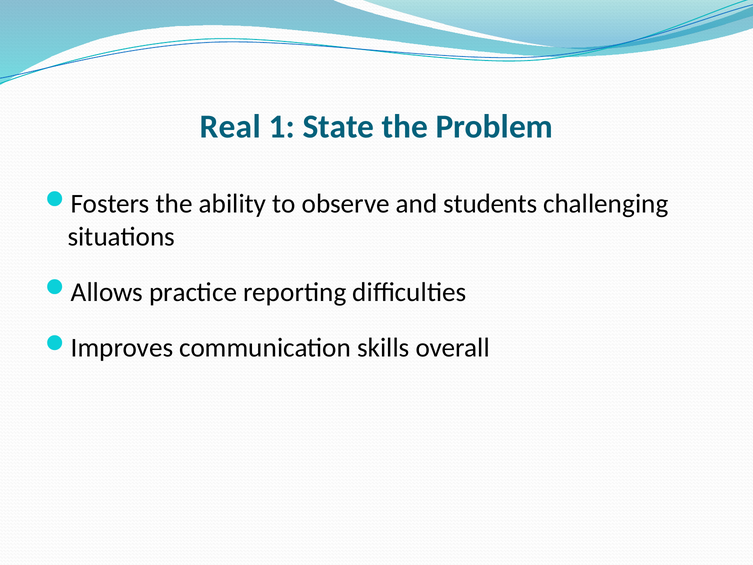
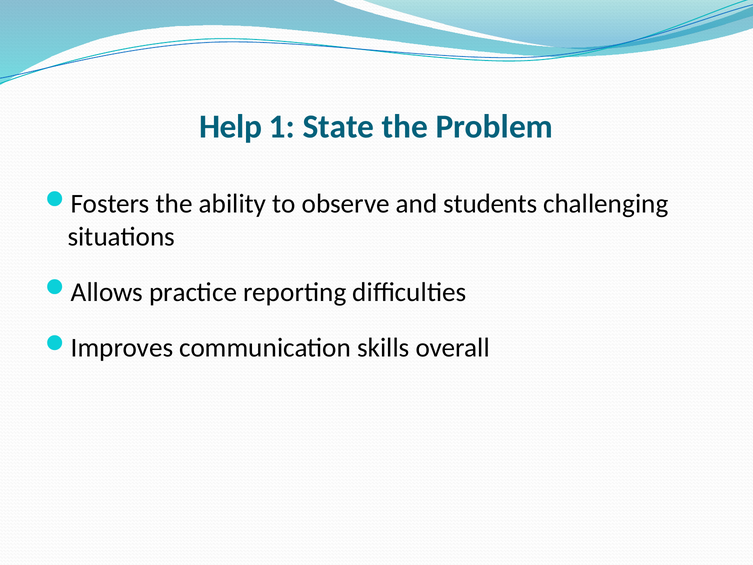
Real: Real -> Help (231, 127)
